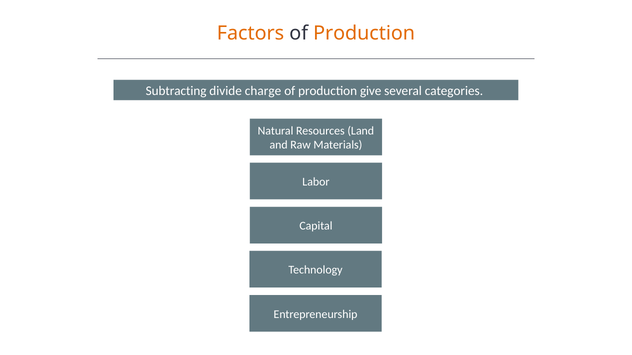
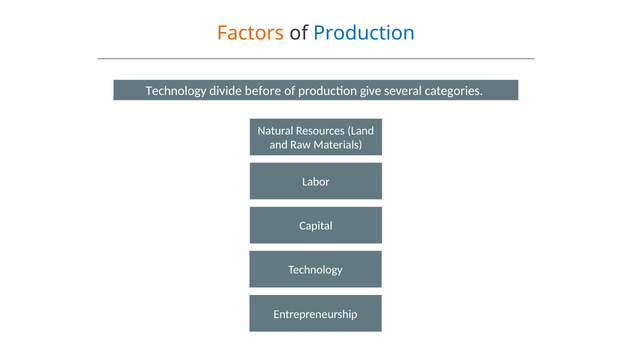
Production colour: orange -> blue (364, 33)
Subtracting: Subtracting -> Technology (176, 91)
charge: charge -> before (263, 91)
